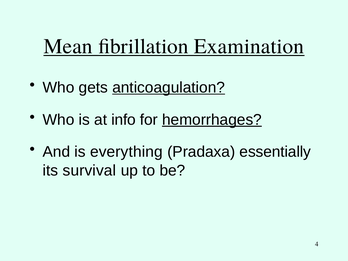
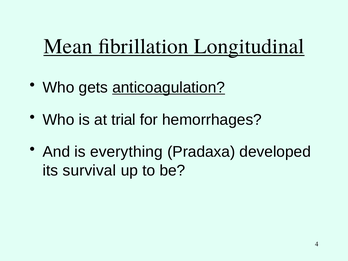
Examination: Examination -> Longitudinal (249, 46)
info: info -> trial (124, 120)
hemorrhages underline: present -> none (212, 120)
essentially: essentially -> developed (275, 152)
